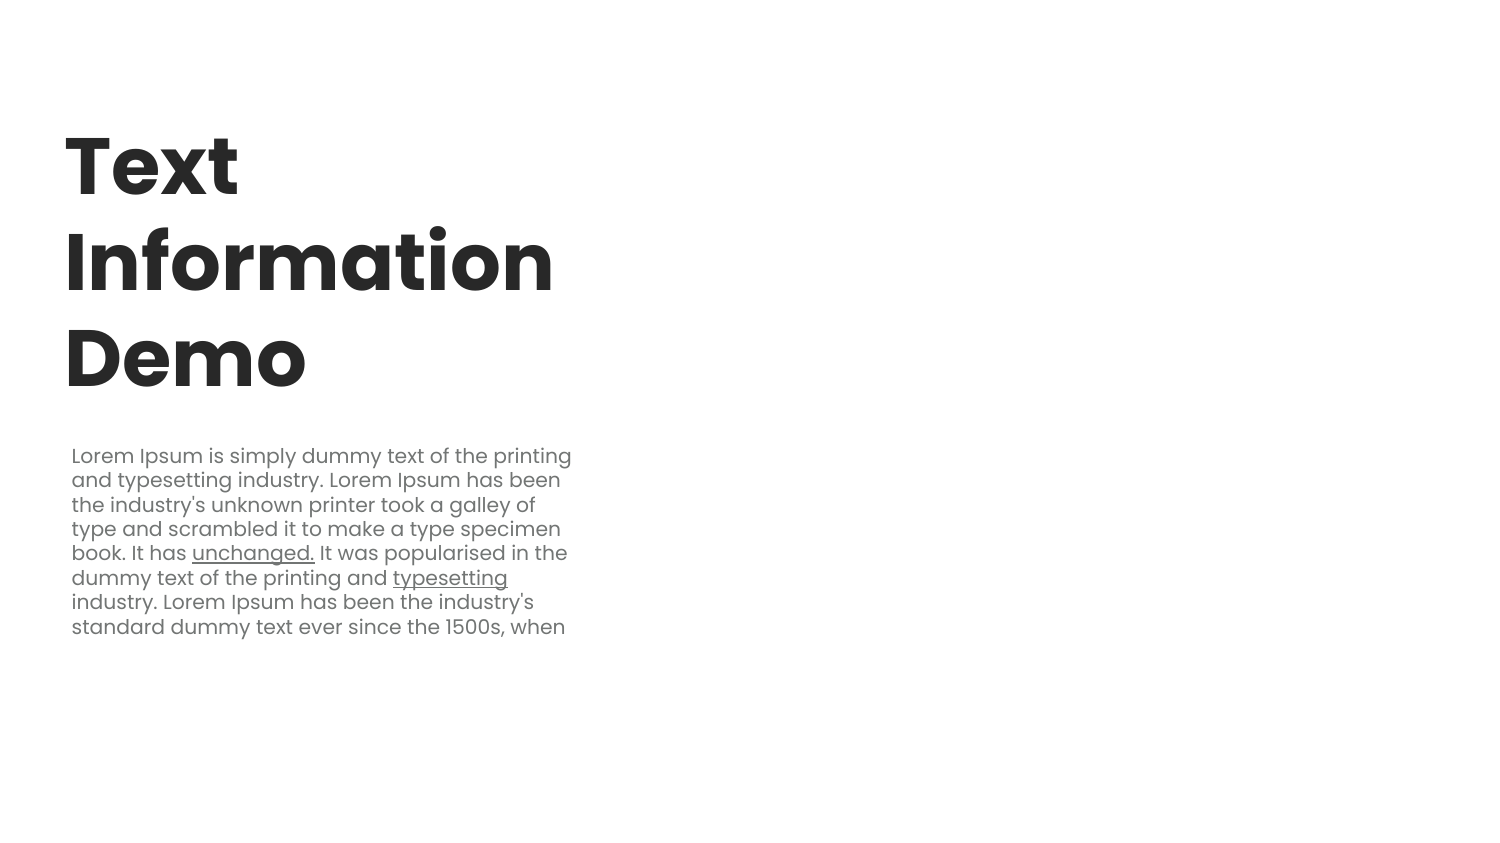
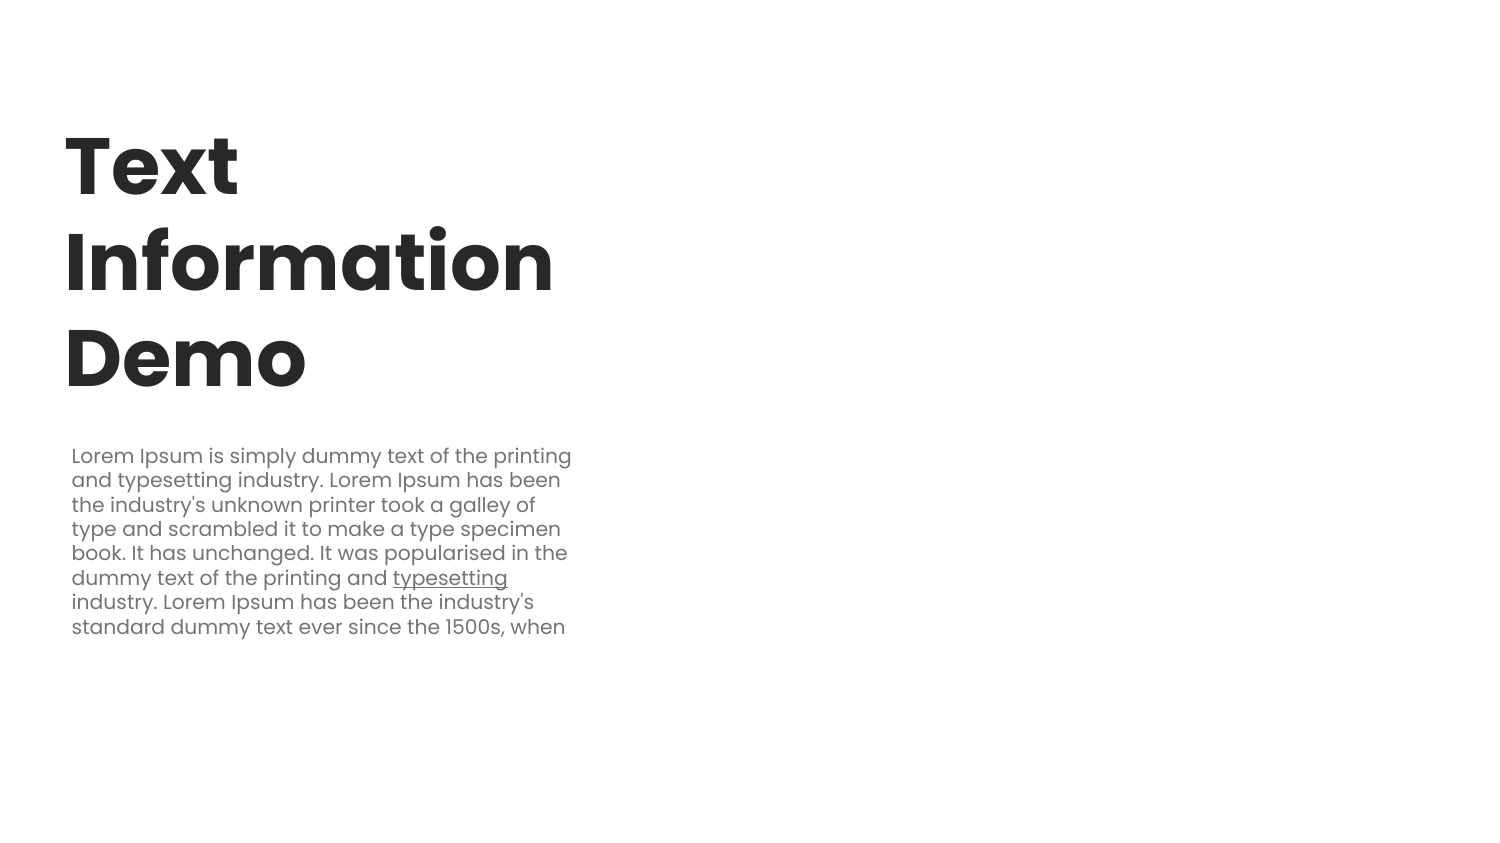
unchanged underline: present -> none (253, 555)
